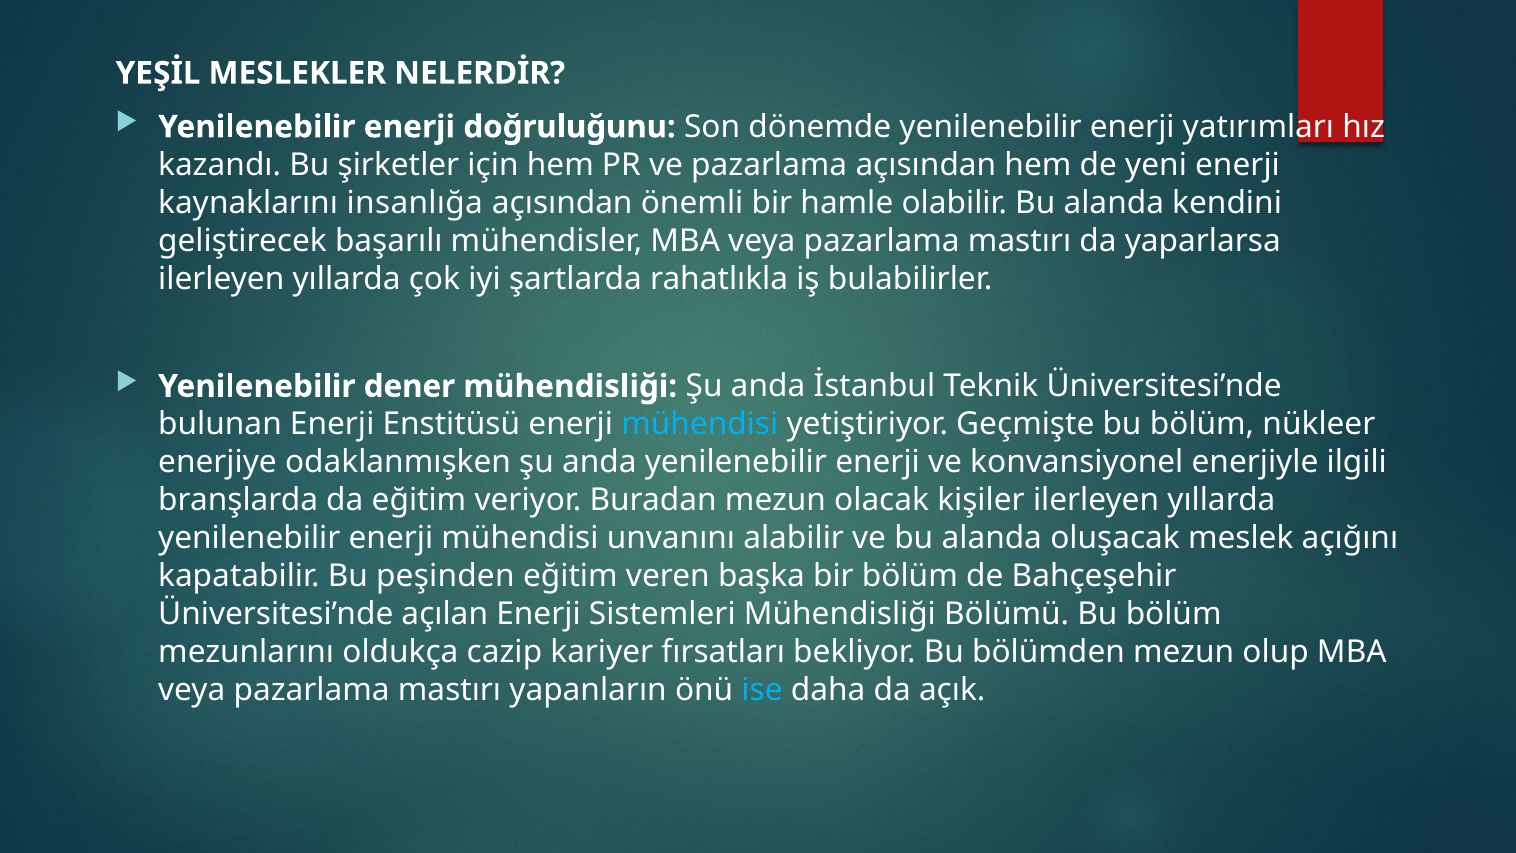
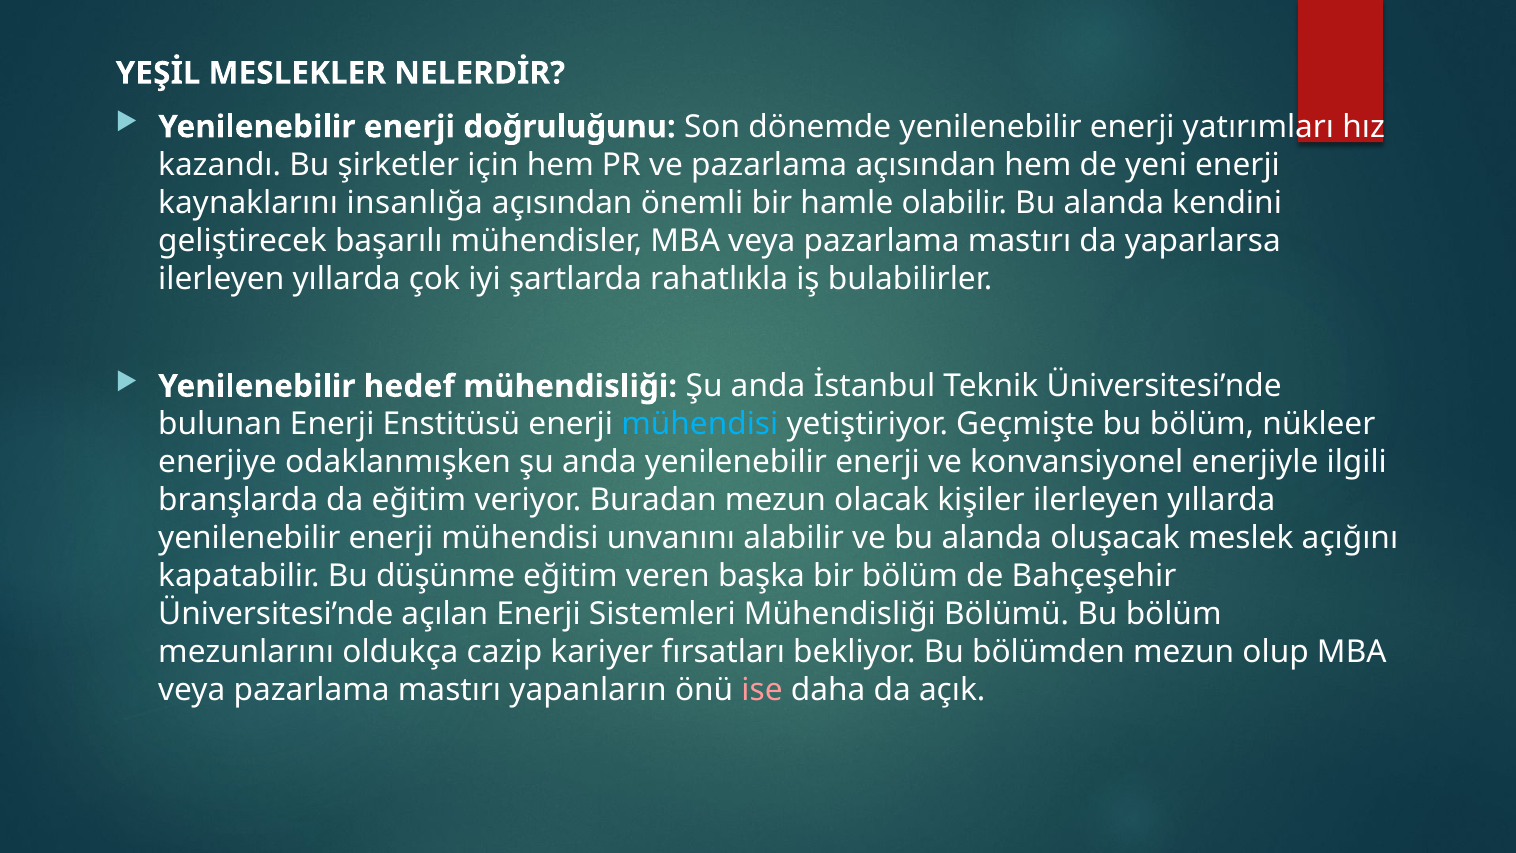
dener: dener -> hedef (409, 386)
peşinden: peşinden -> düşünme (446, 576)
ise colour: light blue -> pink (762, 690)
